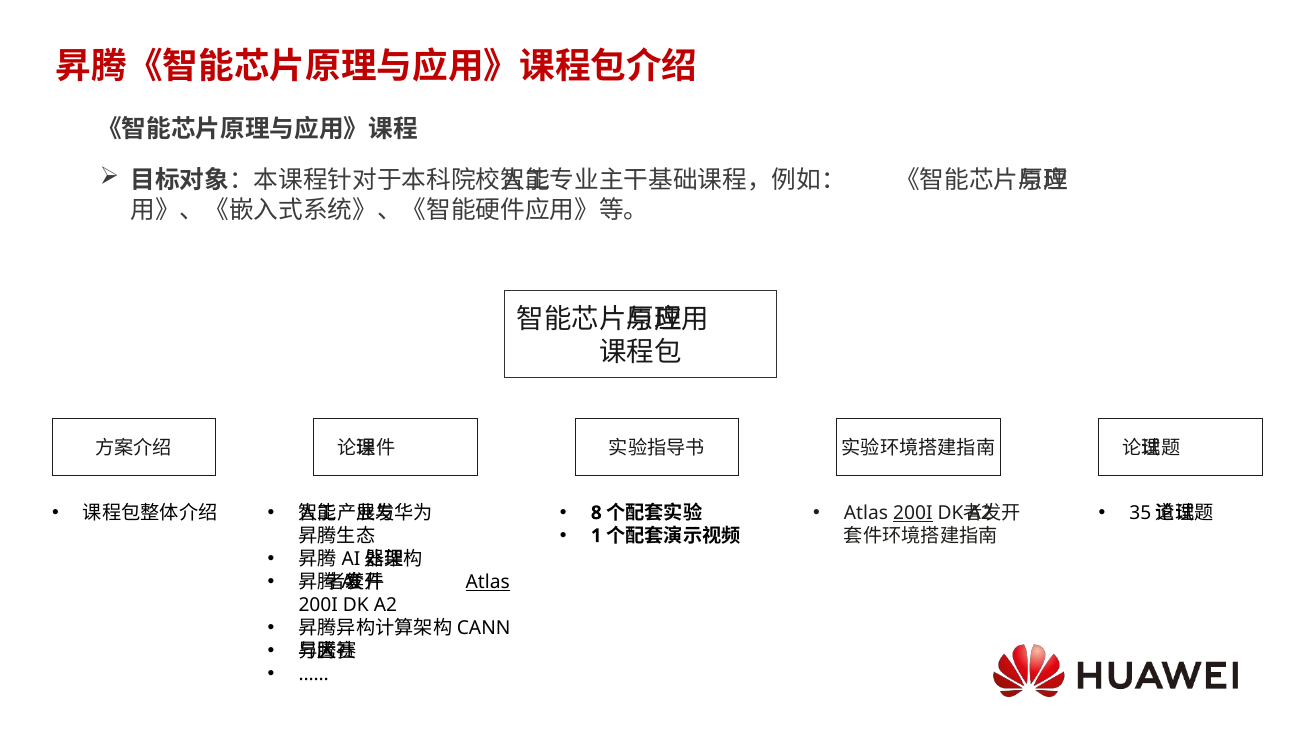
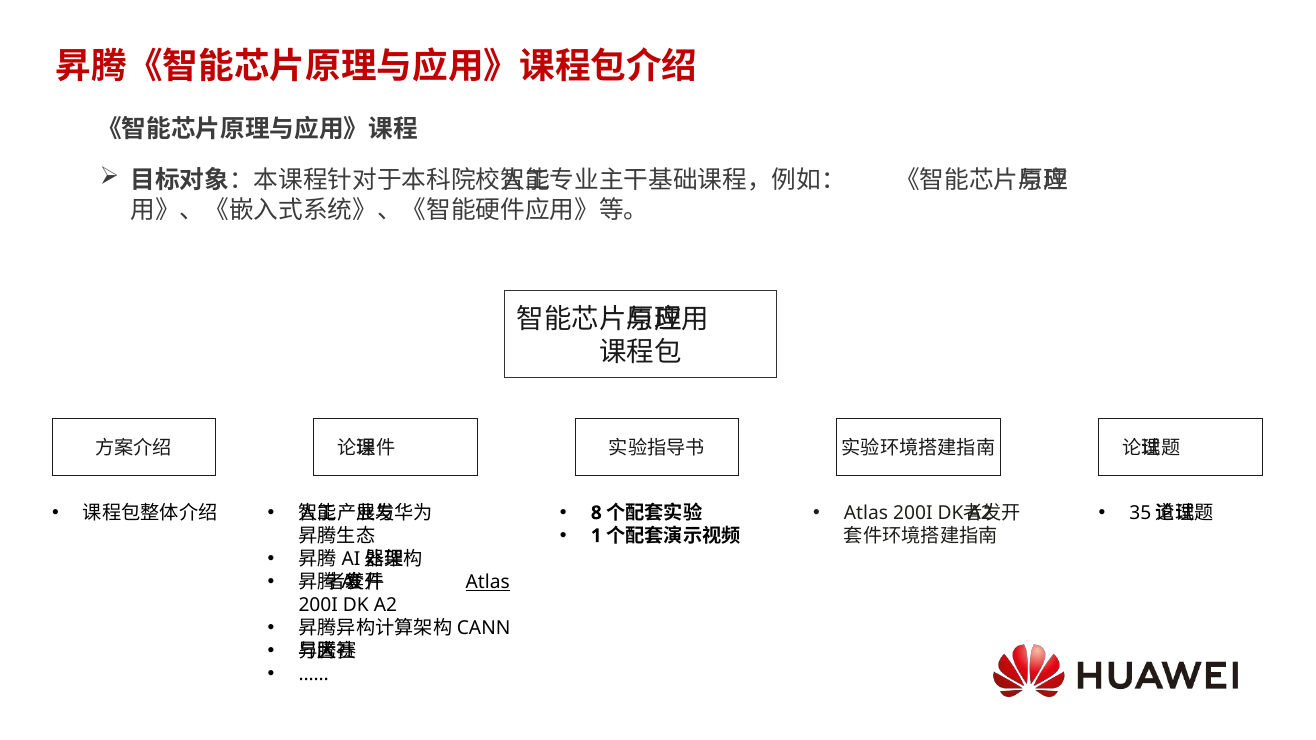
200I underline: present -> none (913, 513)
